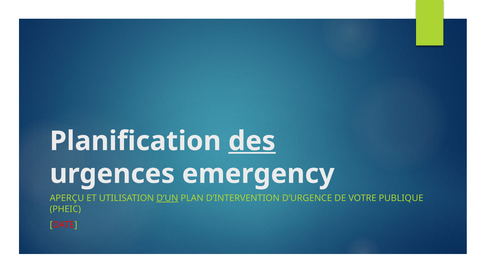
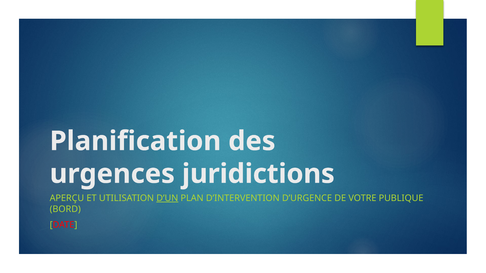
des underline: present -> none (252, 141)
emergency: emergency -> juridictions (258, 174)
PHEIC: PHEIC -> BORD (65, 209)
